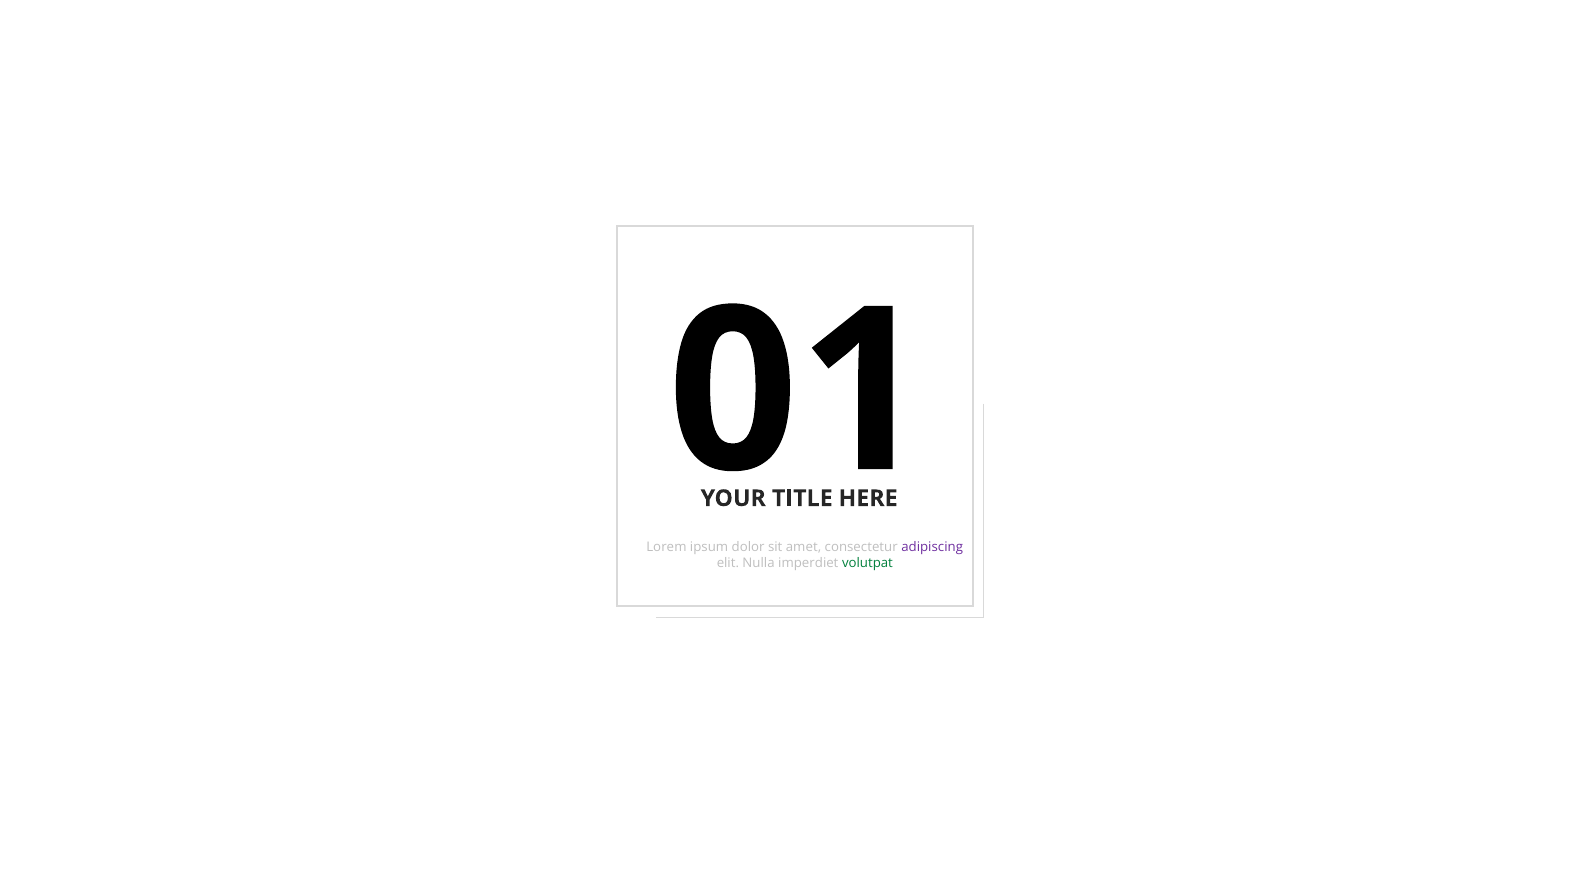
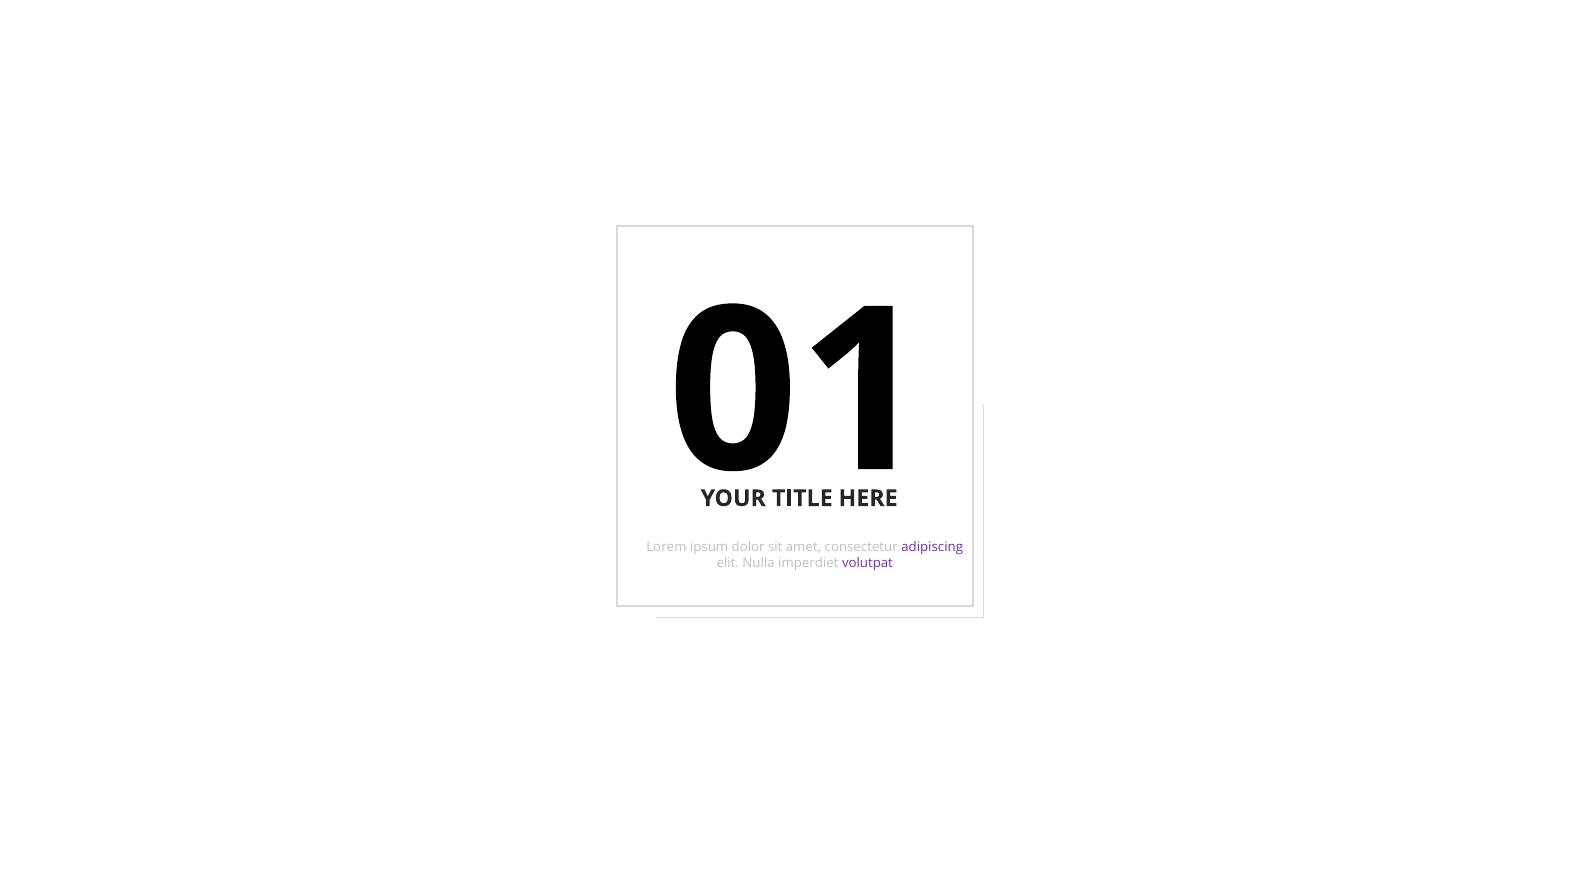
volutpat colour: green -> purple (867, 563)
